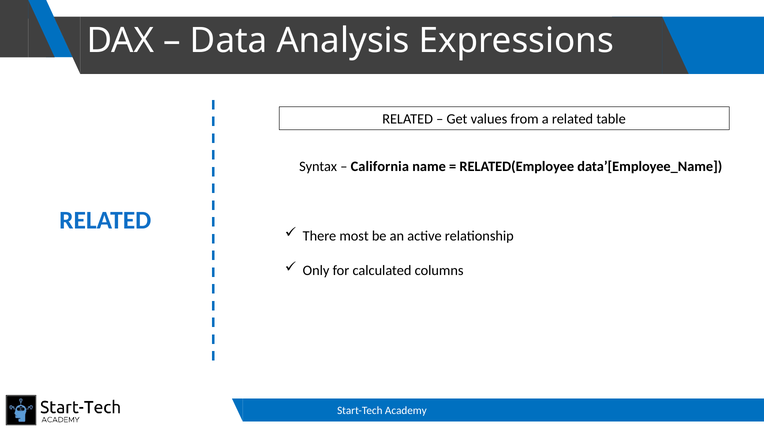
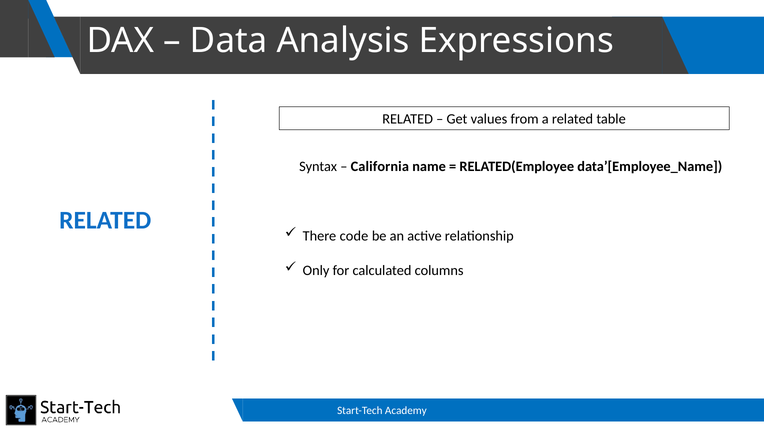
most: most -> code (354, 236)
